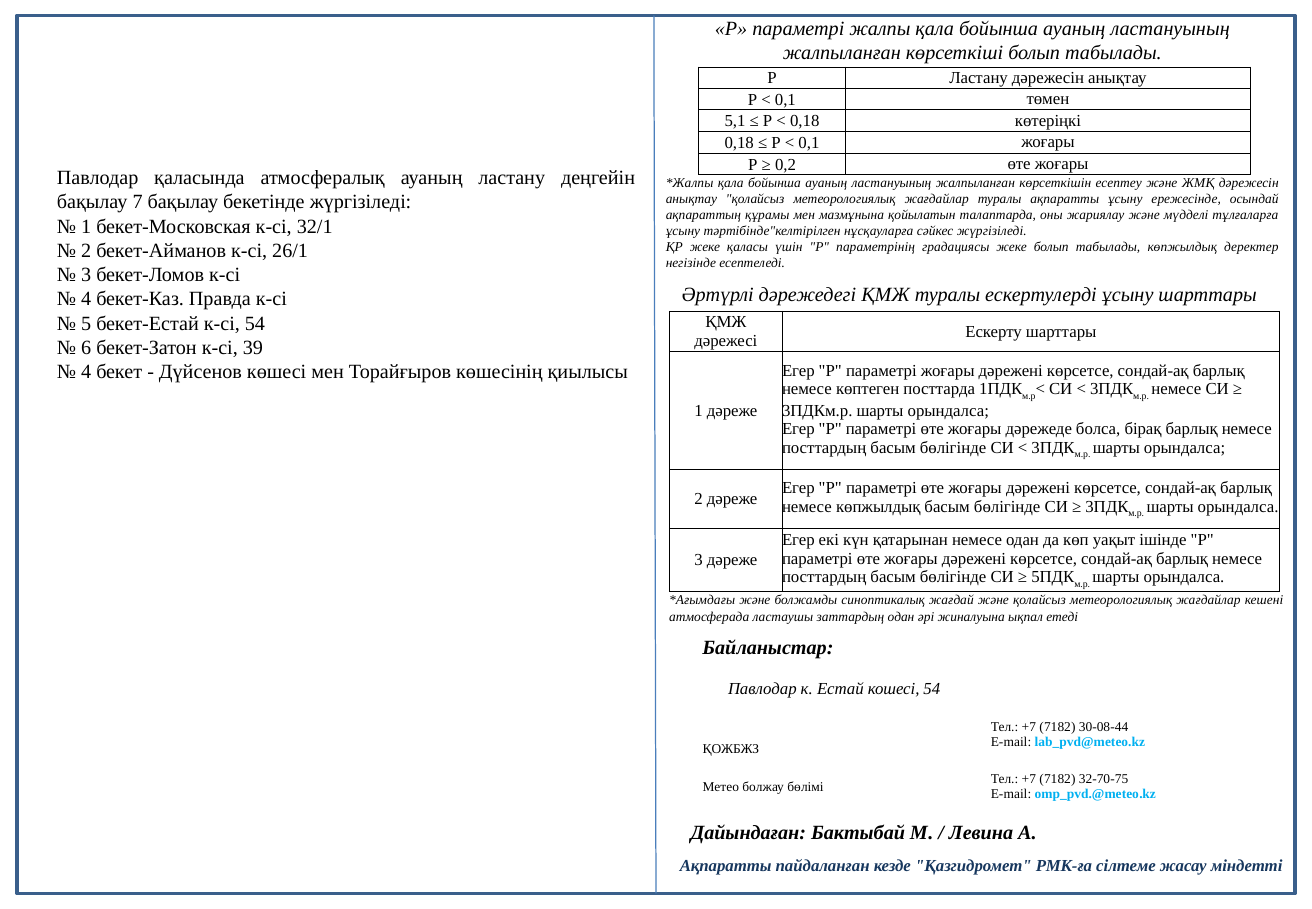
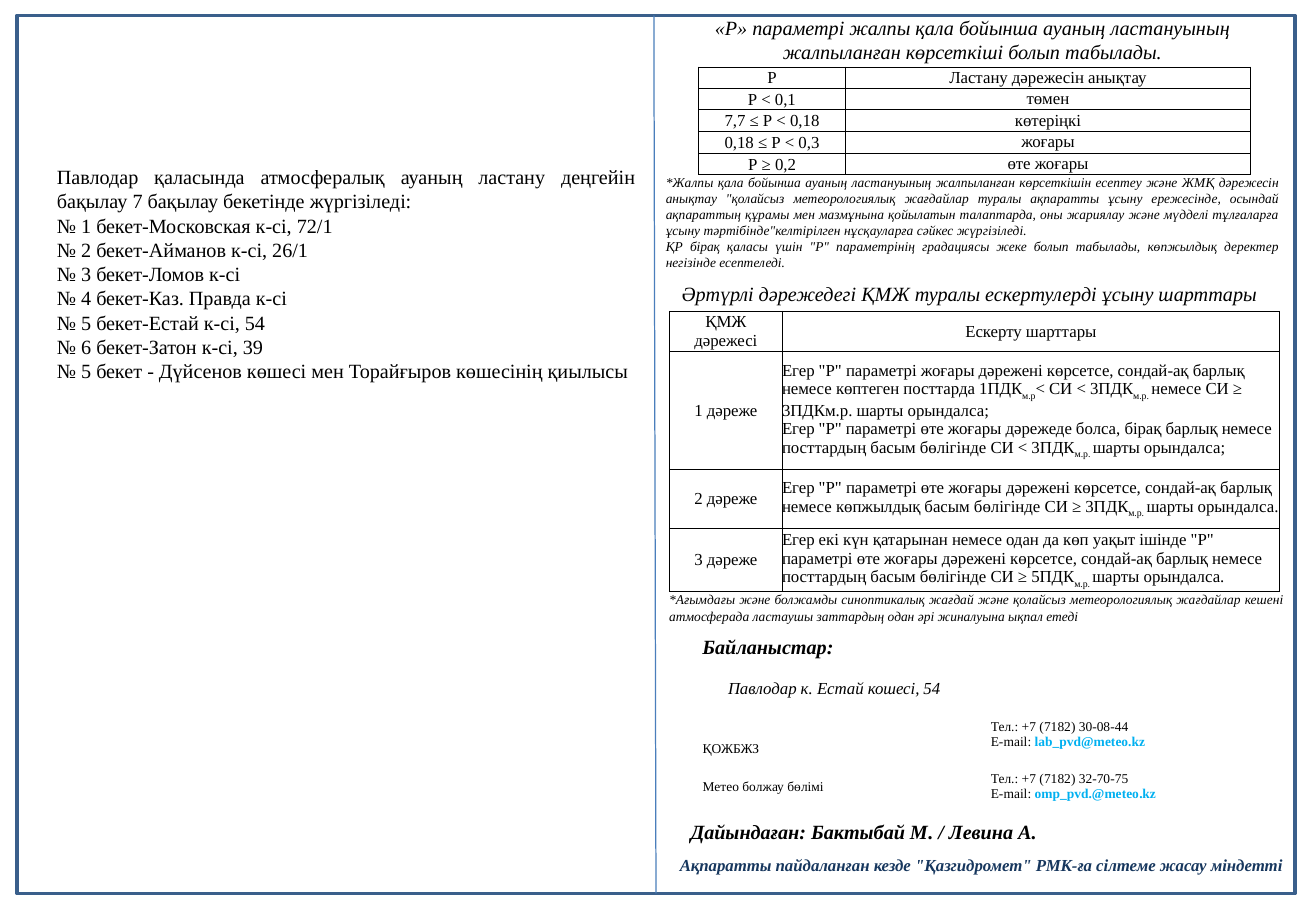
5,1: 5,1 -> 7,7 (735, 121)
0,1: 0,1 -> 0,3 (809, 143)
32/1: 32/1 -> 72/1 (315, 226)
ҚР жеке: жеке -> бірақ (705, 247)
4: 4 -> 5 (86, 372)
